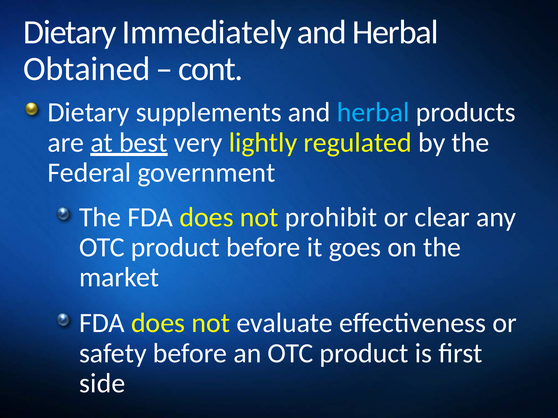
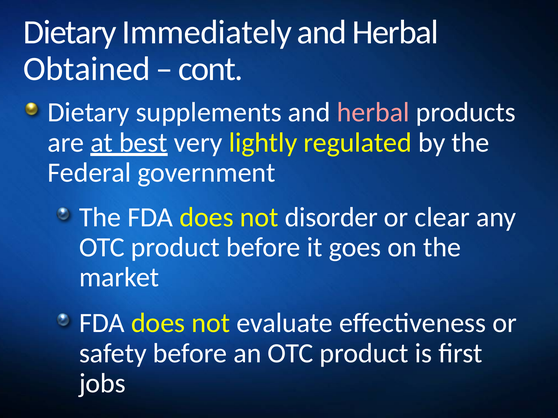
herbal colour: light blue -> pink (373, 113)
prohibit: prohibit -> disorder (331, 217)
side: side -> jobs (102, 384)
